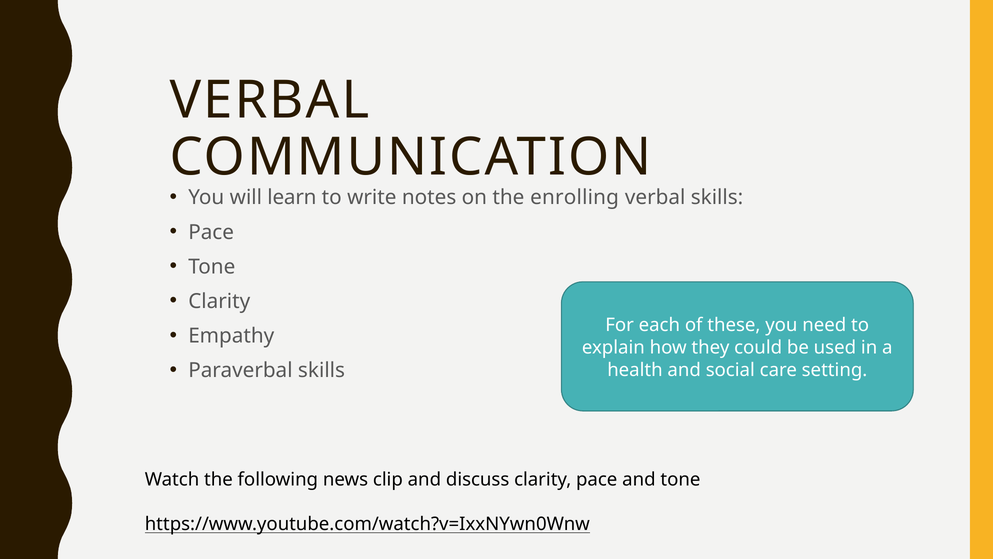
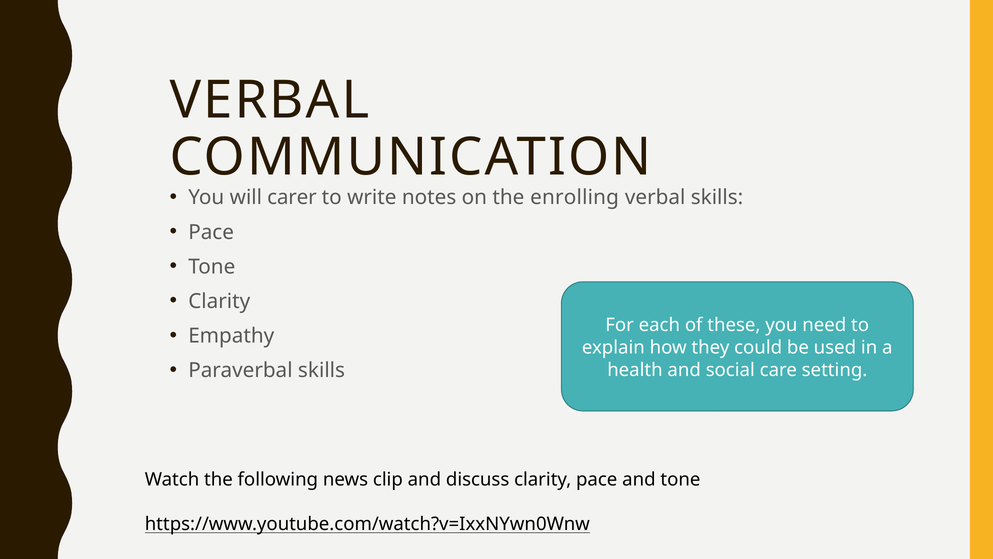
learn: learn -> carer (292, 197)
